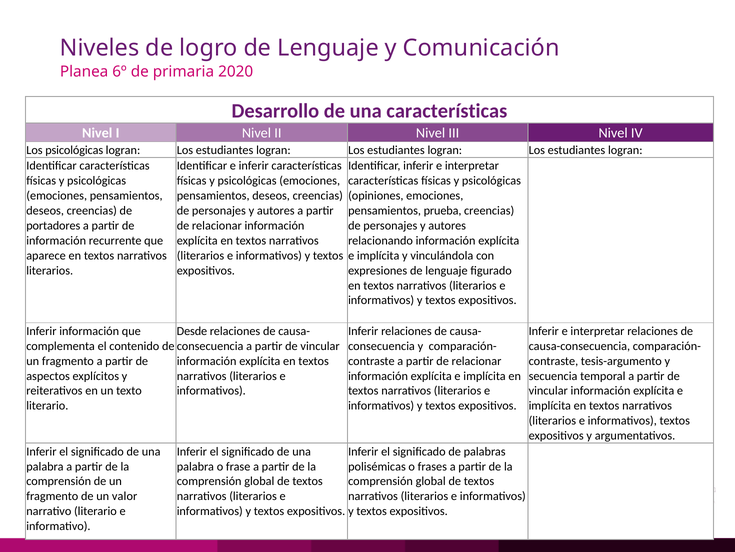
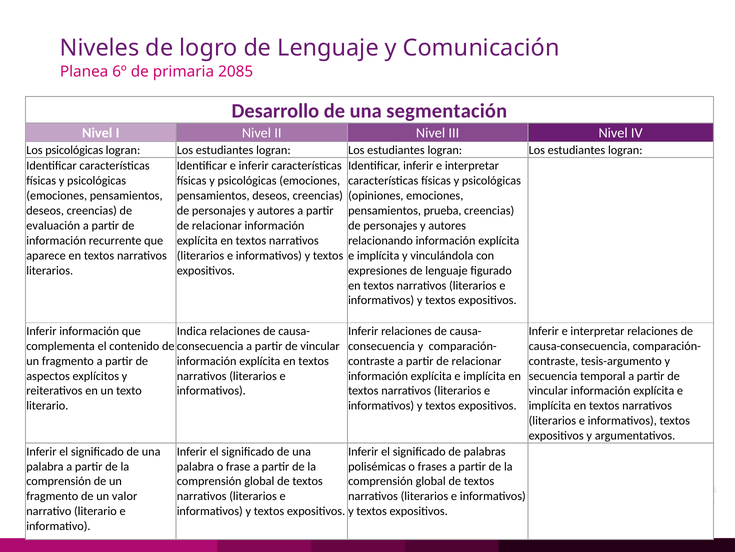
2020: 2020 -> 2085 (236, 72)
una características: características -> segmentación (447, 111)
portadores: portadores -> evaluación (53, 225)
Desde: Desde -> Indica (192, 331)
